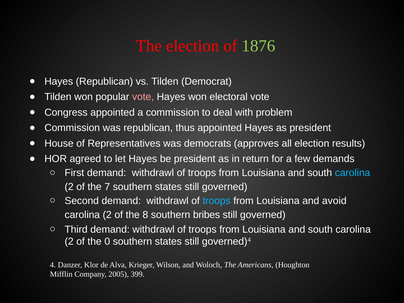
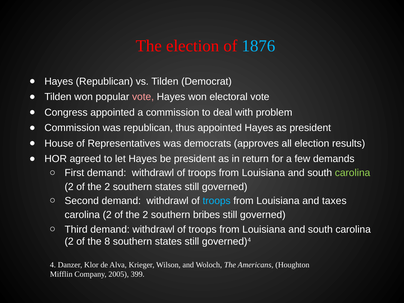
1876 colour: light green -> light blue (258, 46)
carolina colour: light blue -> light green (353, 173)
7: 7 -> 2 (107, 187)
avoid: avoid -> taxes (334, 201)
8: 8 -> 2 (145, 215)
0: 0 -> 8 (107, 242)
